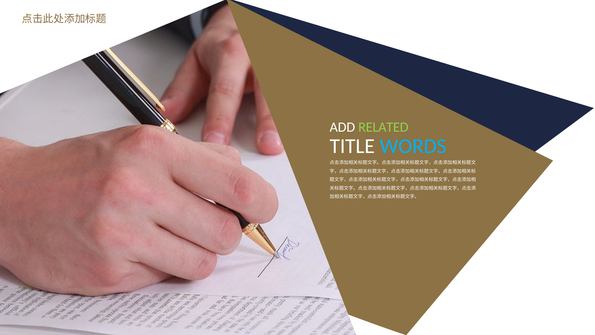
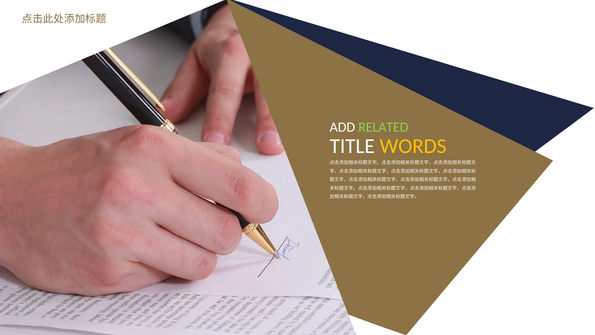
WORDS colour: light blue -> yellow (413, 146)
